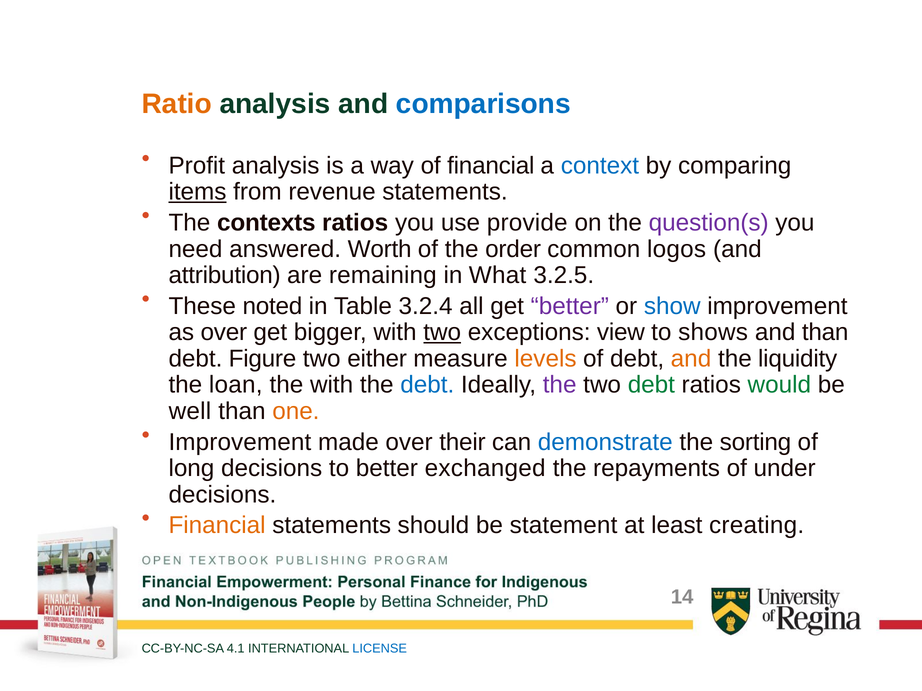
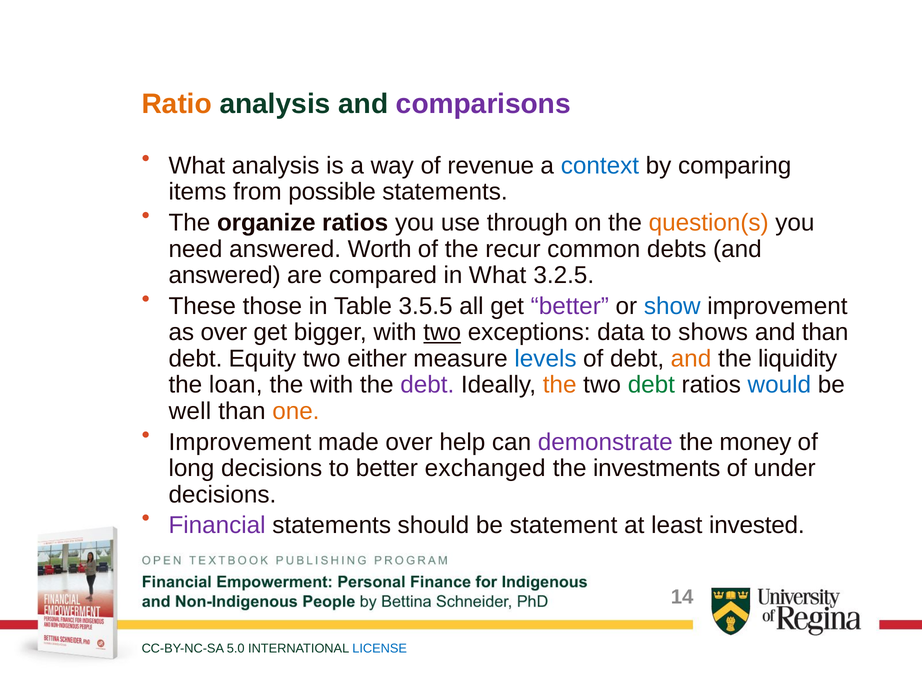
comparisons colour: blue -> purple (483, 104)
Profit: Profit -> What (197, 166)
of financial: financial -> revenue (491, 166)
items underline: present -> none (198, 192)
revenue: revenue -> possible (332, 192)
contexts: contexts -> organize (266, 223)
provide: provide -> through (527, 223)
question(s colour: purple -> orange (709, 223)
order: order -> recur (513, 249)
logos: logos -> debts (677, 249)
attribution: attribution -> answered (225, 275)
remaining: remaining -> compared (383, 275)
noted: noted -> those (272, 306)
3.2.4: 3.2.4 -> 3.5.5 (426, 306)
view: view -> data (621, 333)
Figure: Figure -> Equity (262, 359)
levels colour: orange -> blue (546, 359)
debt colour: blue -> purple (427, 385)
the colour: purple -> orange (560, 385)
would colour: green -> blue (779, 385)
their: their -> help (462, 442)
demonstrate colour: blue -> purple (605, 442)
sorting: sorting -> money (755, 442)
repayments: repayments -> investments (657, 469)
Financial colour: orange -> purple (217, 526)
creating: creating -> invested (757, 526)
4.1: 4.1 -> 5.0 (236, 649)
